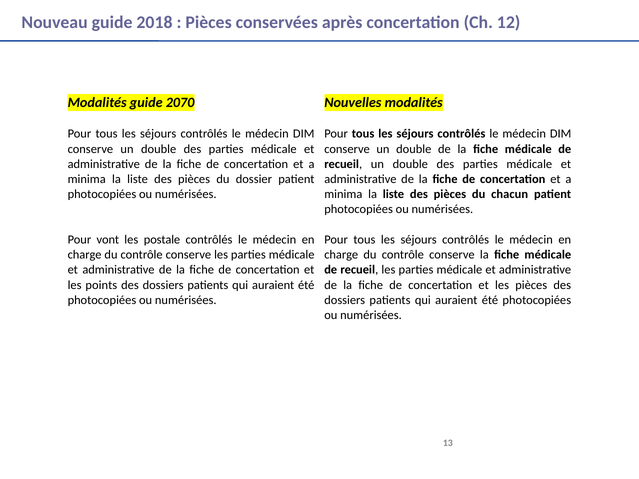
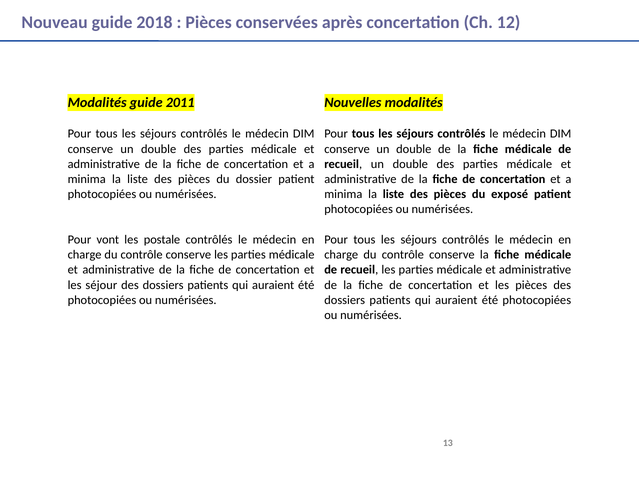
2070: 2070 -> 2011 (180, 103)
chacun: chacun -> exposé (510, 194)
points: points -> séjour (101, 285)
